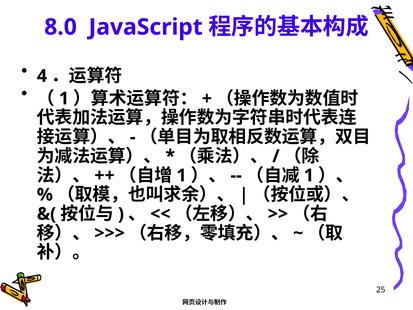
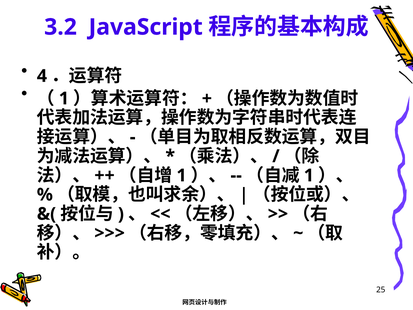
8.0: 8.0 -> 3.2 (61, 27)
